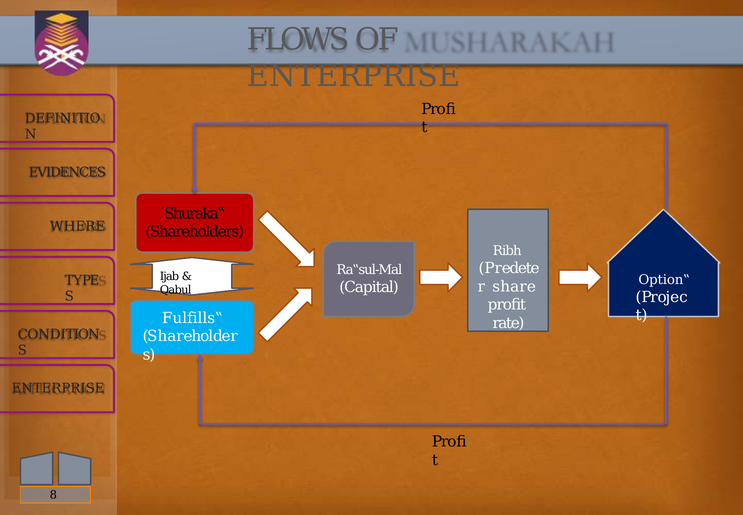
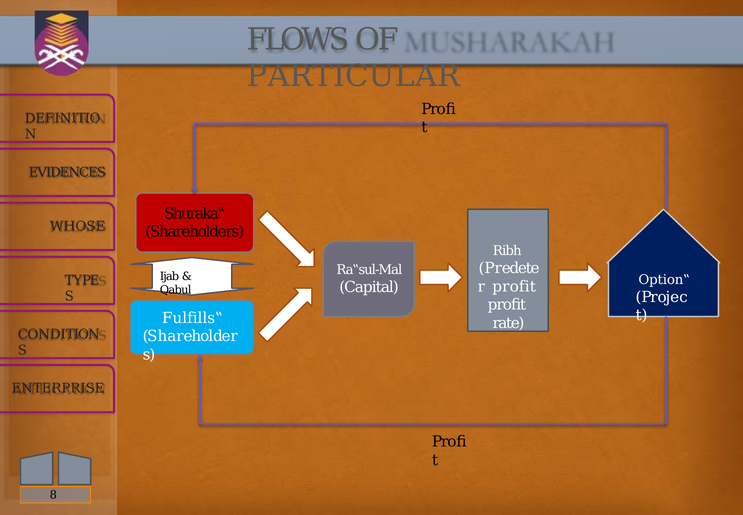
ENTERPRISE: ENTERPRISE -> PARTICULAR (354, 76)
WHERE: WHERE -> WHOSE (78, 226)
share: share -> profit (514, 286)
